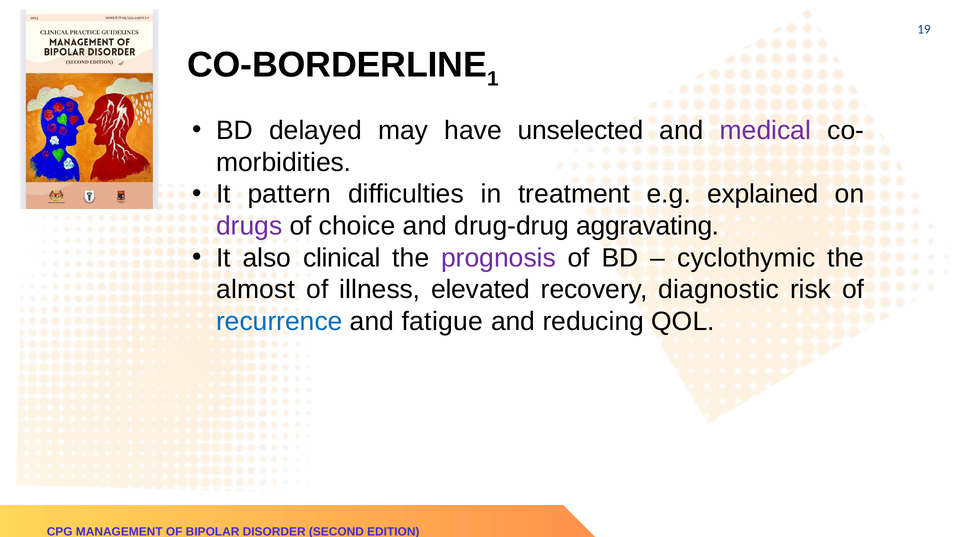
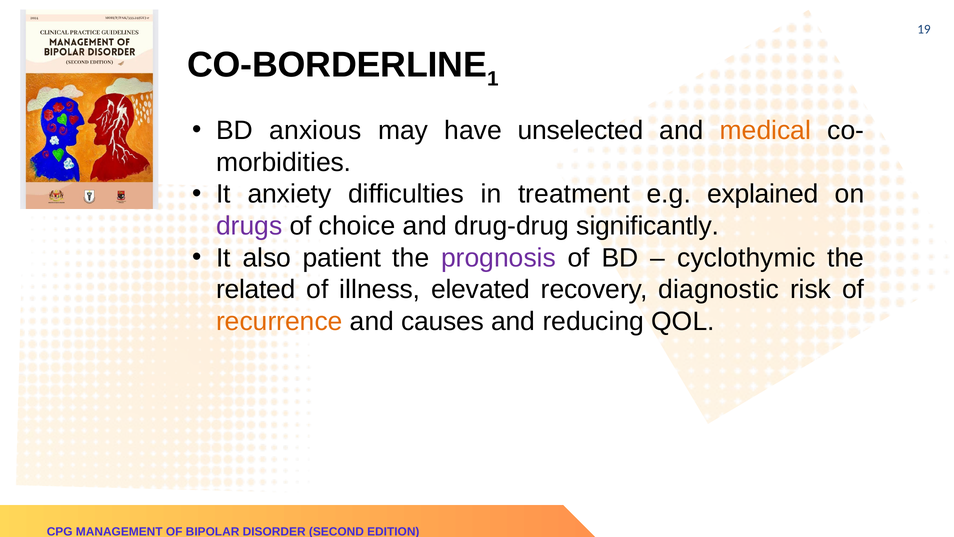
delayed: delayed -> anxious (315, 130)
medical colour: purple -> orange (765, 130)
pattern: pattern -> anxiety (289, 194)
aggravating: aggravating -> significantly (648, 226)
clinical: clinical -> patient (342, 258)
almost: almost -> related (256, 289)
recurrence colour: blue -> orange (279, 321)
fatigue: fatigue -> causes (443, 321)
